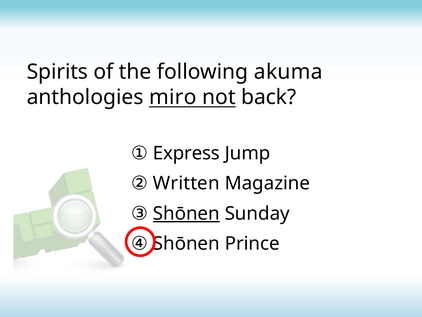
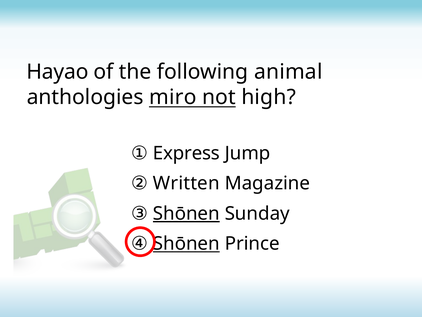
Spirits: Spirits -> Hayao (57, 72)
akuma: akuma -> animal (288, 72)
back: back -> high (269, 97)
Shōnen underline: none -> present (186, 243)
